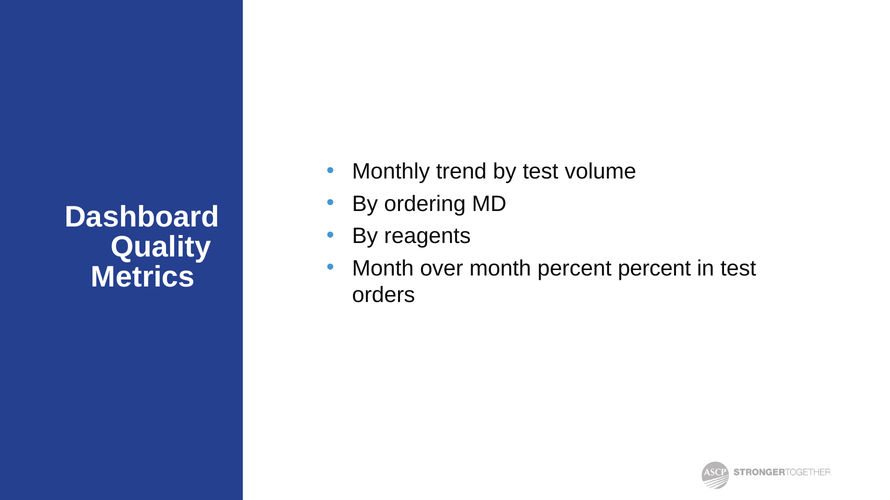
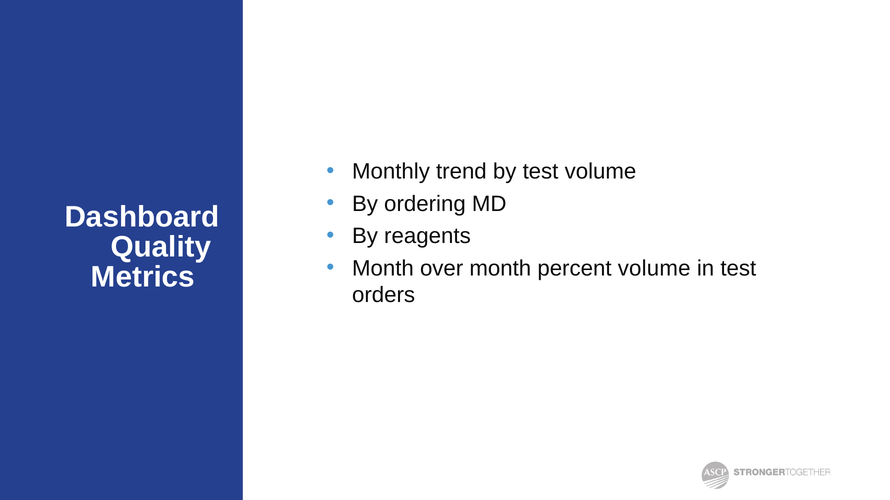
percent percent: percent -> volume (654, 269)
